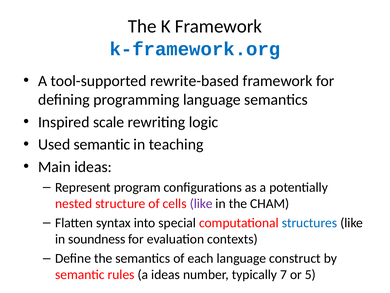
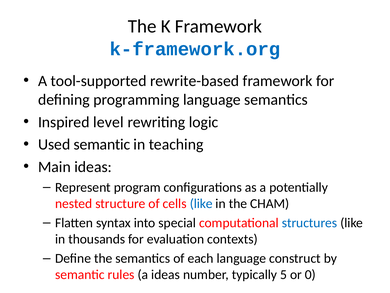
scale: scale -> level (108, 122)
like colour: purple -> blue (201, 203)
soundness: soundness -> thousands (97, 239)
7: 7 -> 5 (284, 274)
5: 5 -> 0 (310, 274)
